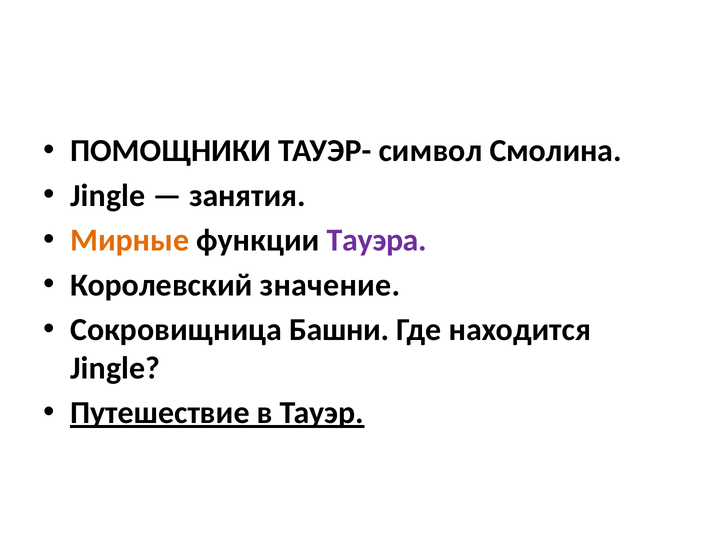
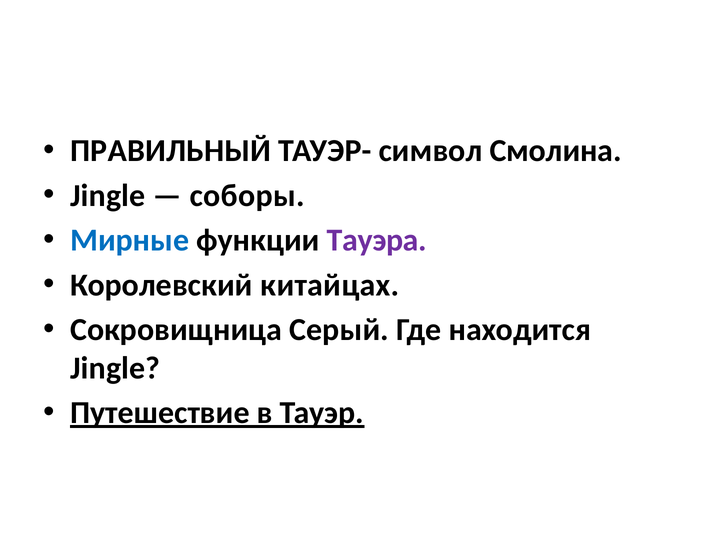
ПОМОЩНИКИ: ПОМОЩНИКИ -> ПРАВИЛЬНЫЙ (171, 151)
занятия: занятия -> соборы (247, 196)
Мирные colour: orange -> blue (130, 240)
значение: значение -> китайцах (330, 285)
Башни: Башни -> Серый (339, 330)
